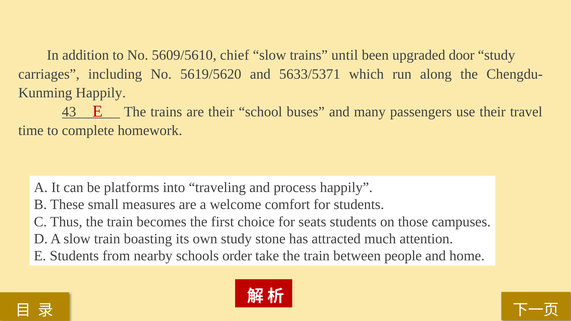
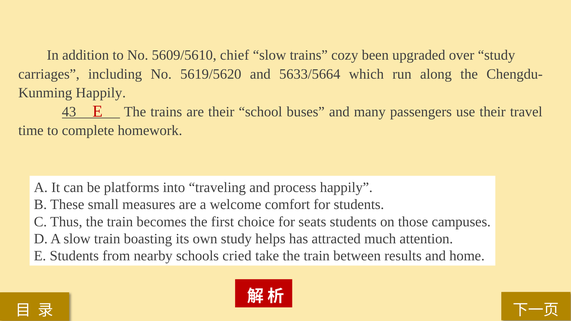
until: until -> cozy (345, 55)
door: door -> over (462, 55)
5633/5371: 5633/5371 -> 5633/5664 (310, 74)
stone: stone -> helps (270, 239)
order: order -> cried (237, 256)
people: people -> results (403, 256)
